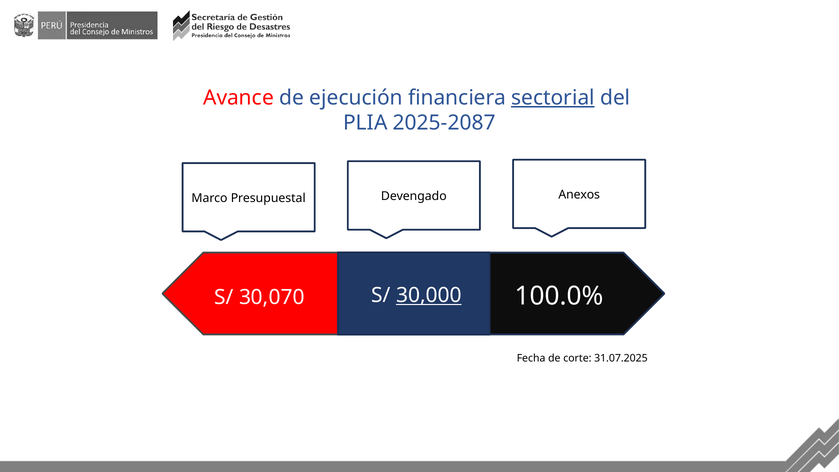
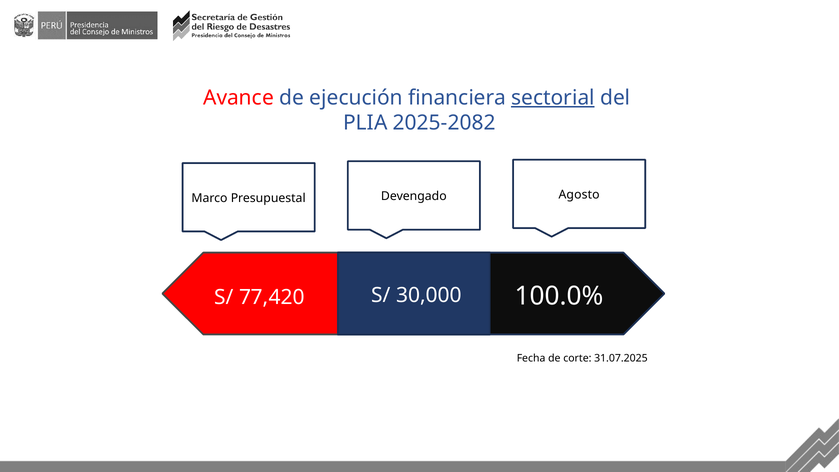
2025-2087: 2025-2087 -> 2025-2082 (444, 123)
Anexos: Anexos -> Agosto (579, 195)
30,070: 30,070 -> 77,420 (272, 297)
30,000 underline: present -> none (429, 295)
